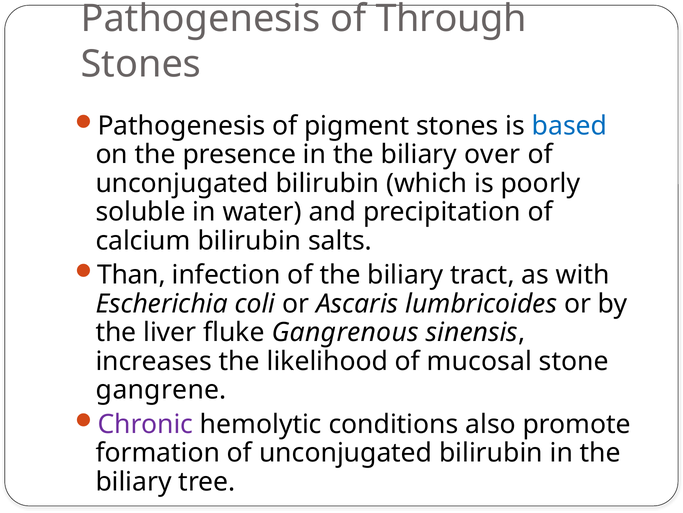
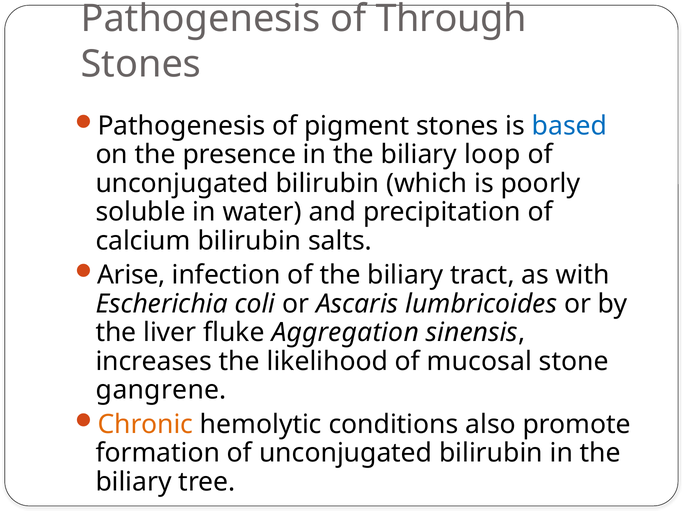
over: over -> loop (492, 154)
Than: Than -> Arise (131, 275)
Gangrenous: Gangrenous -> Aggregation (345, 332)
Chronic colour: purple -> orange (145, 424)
